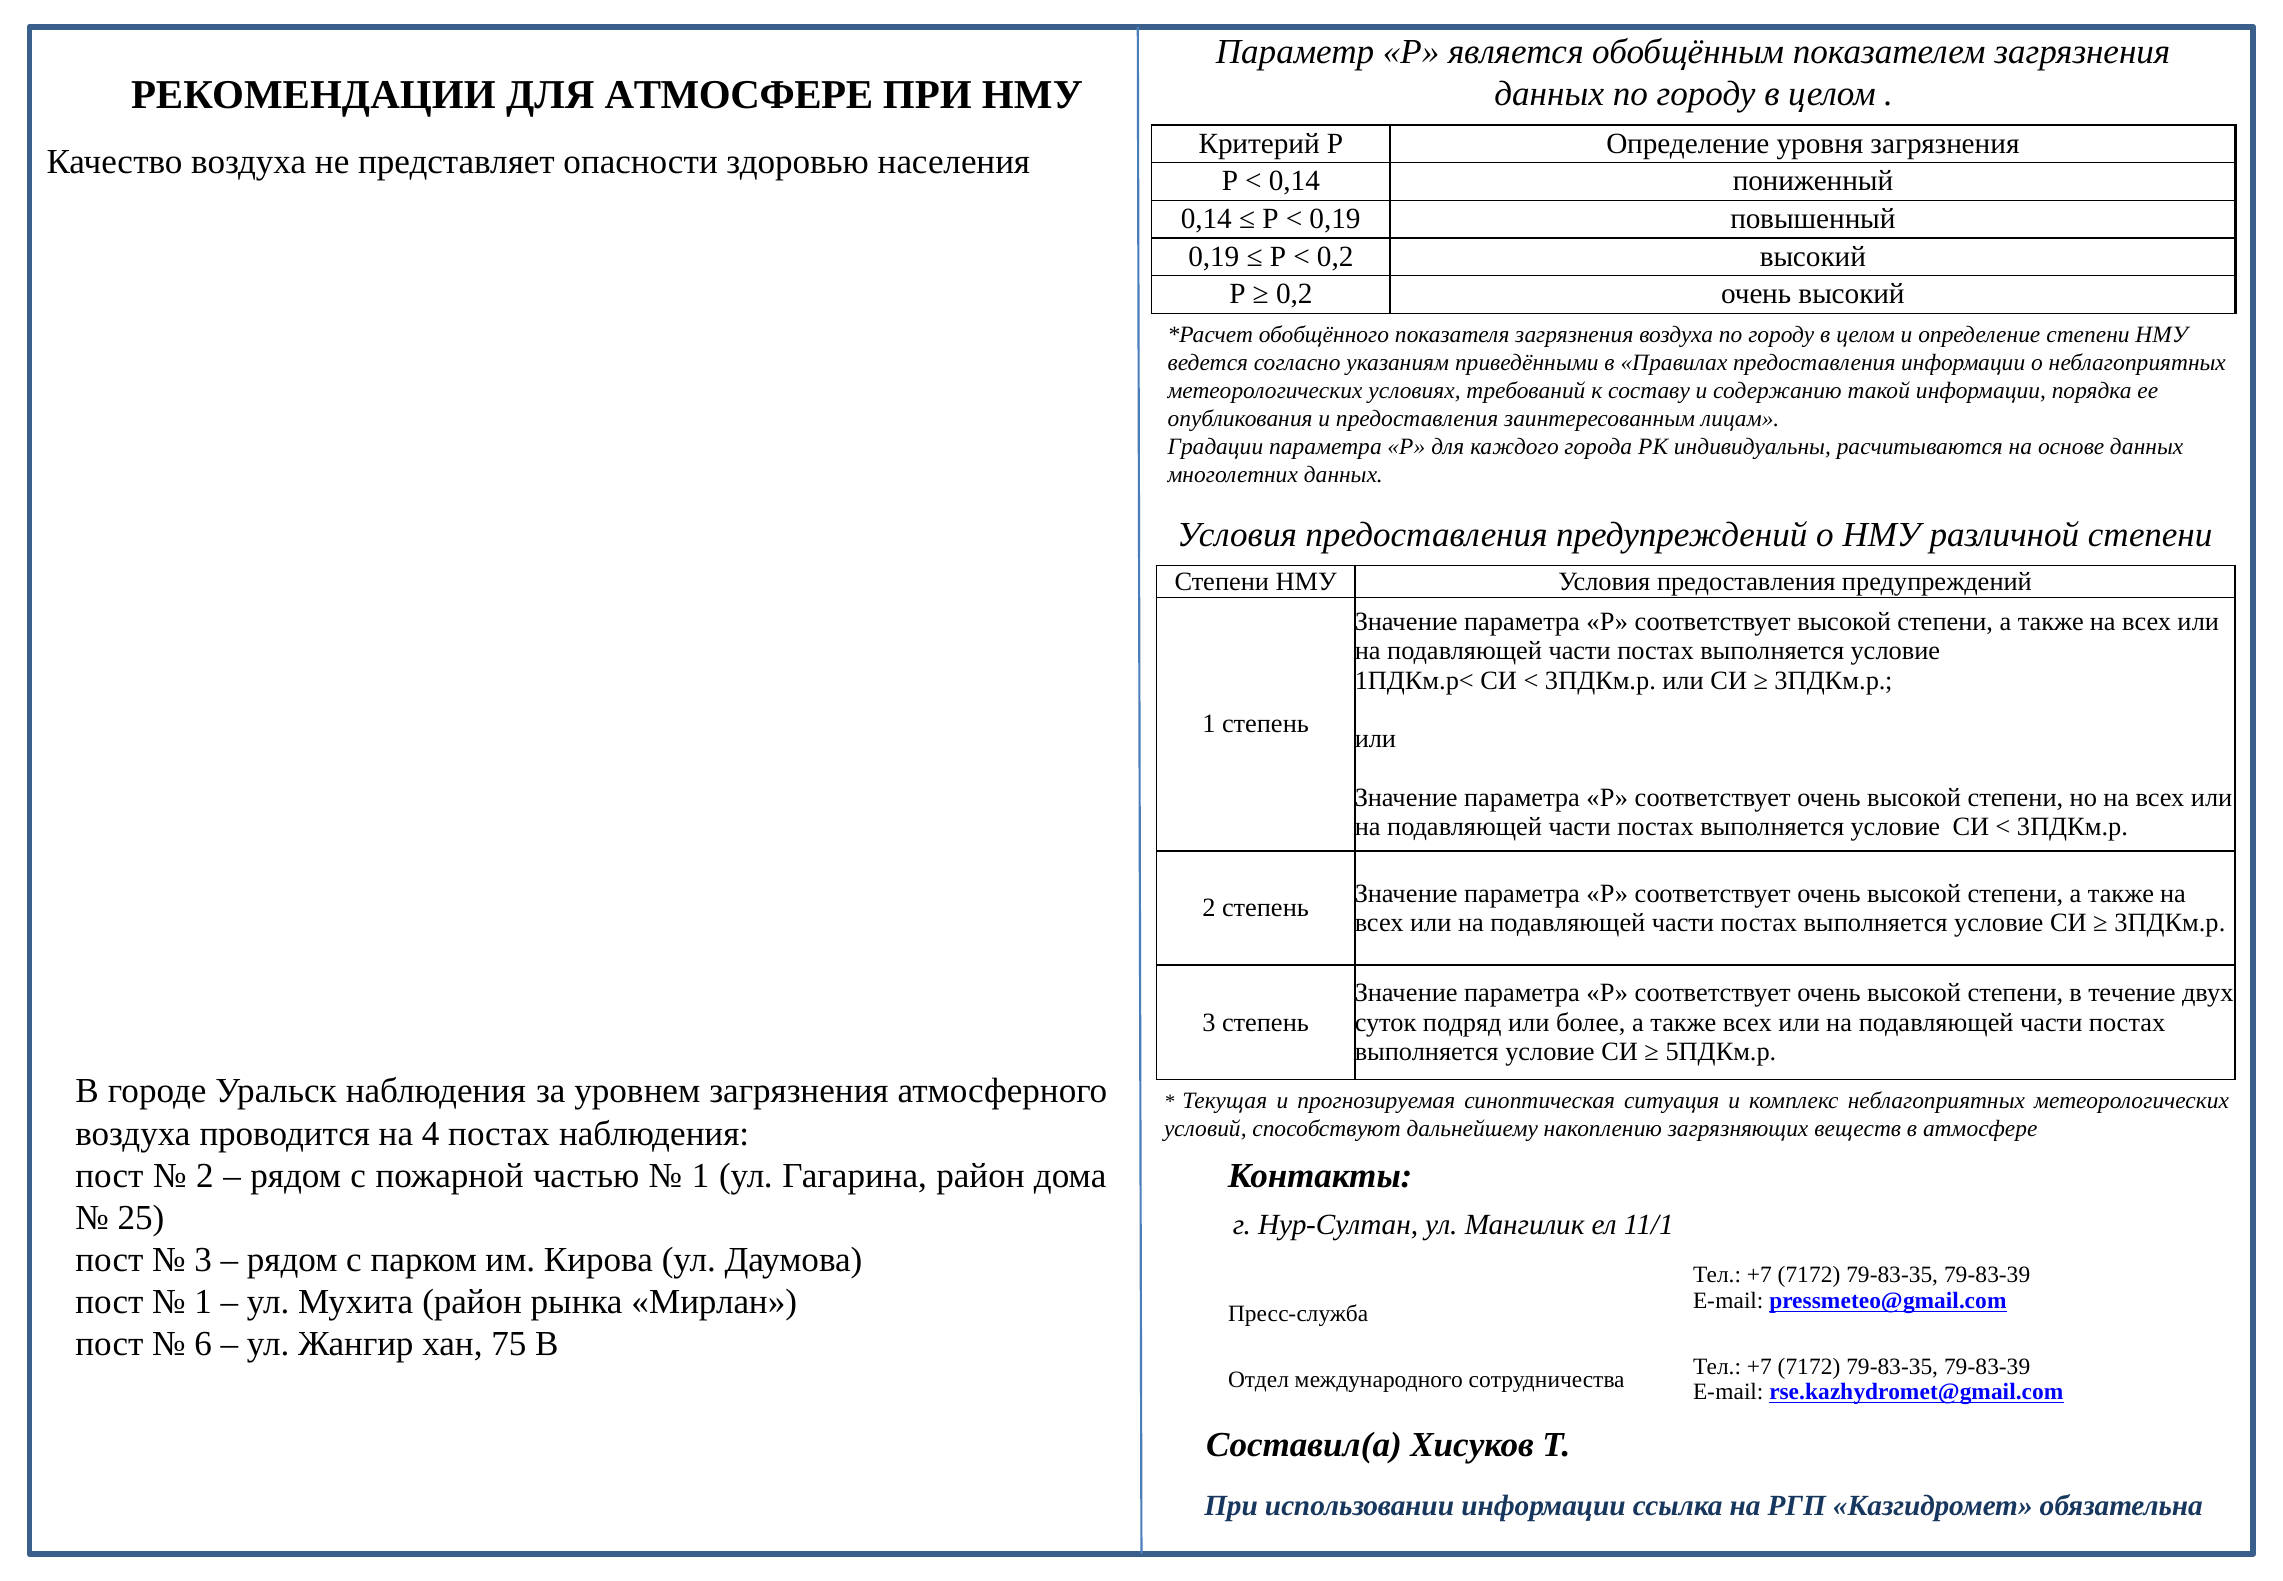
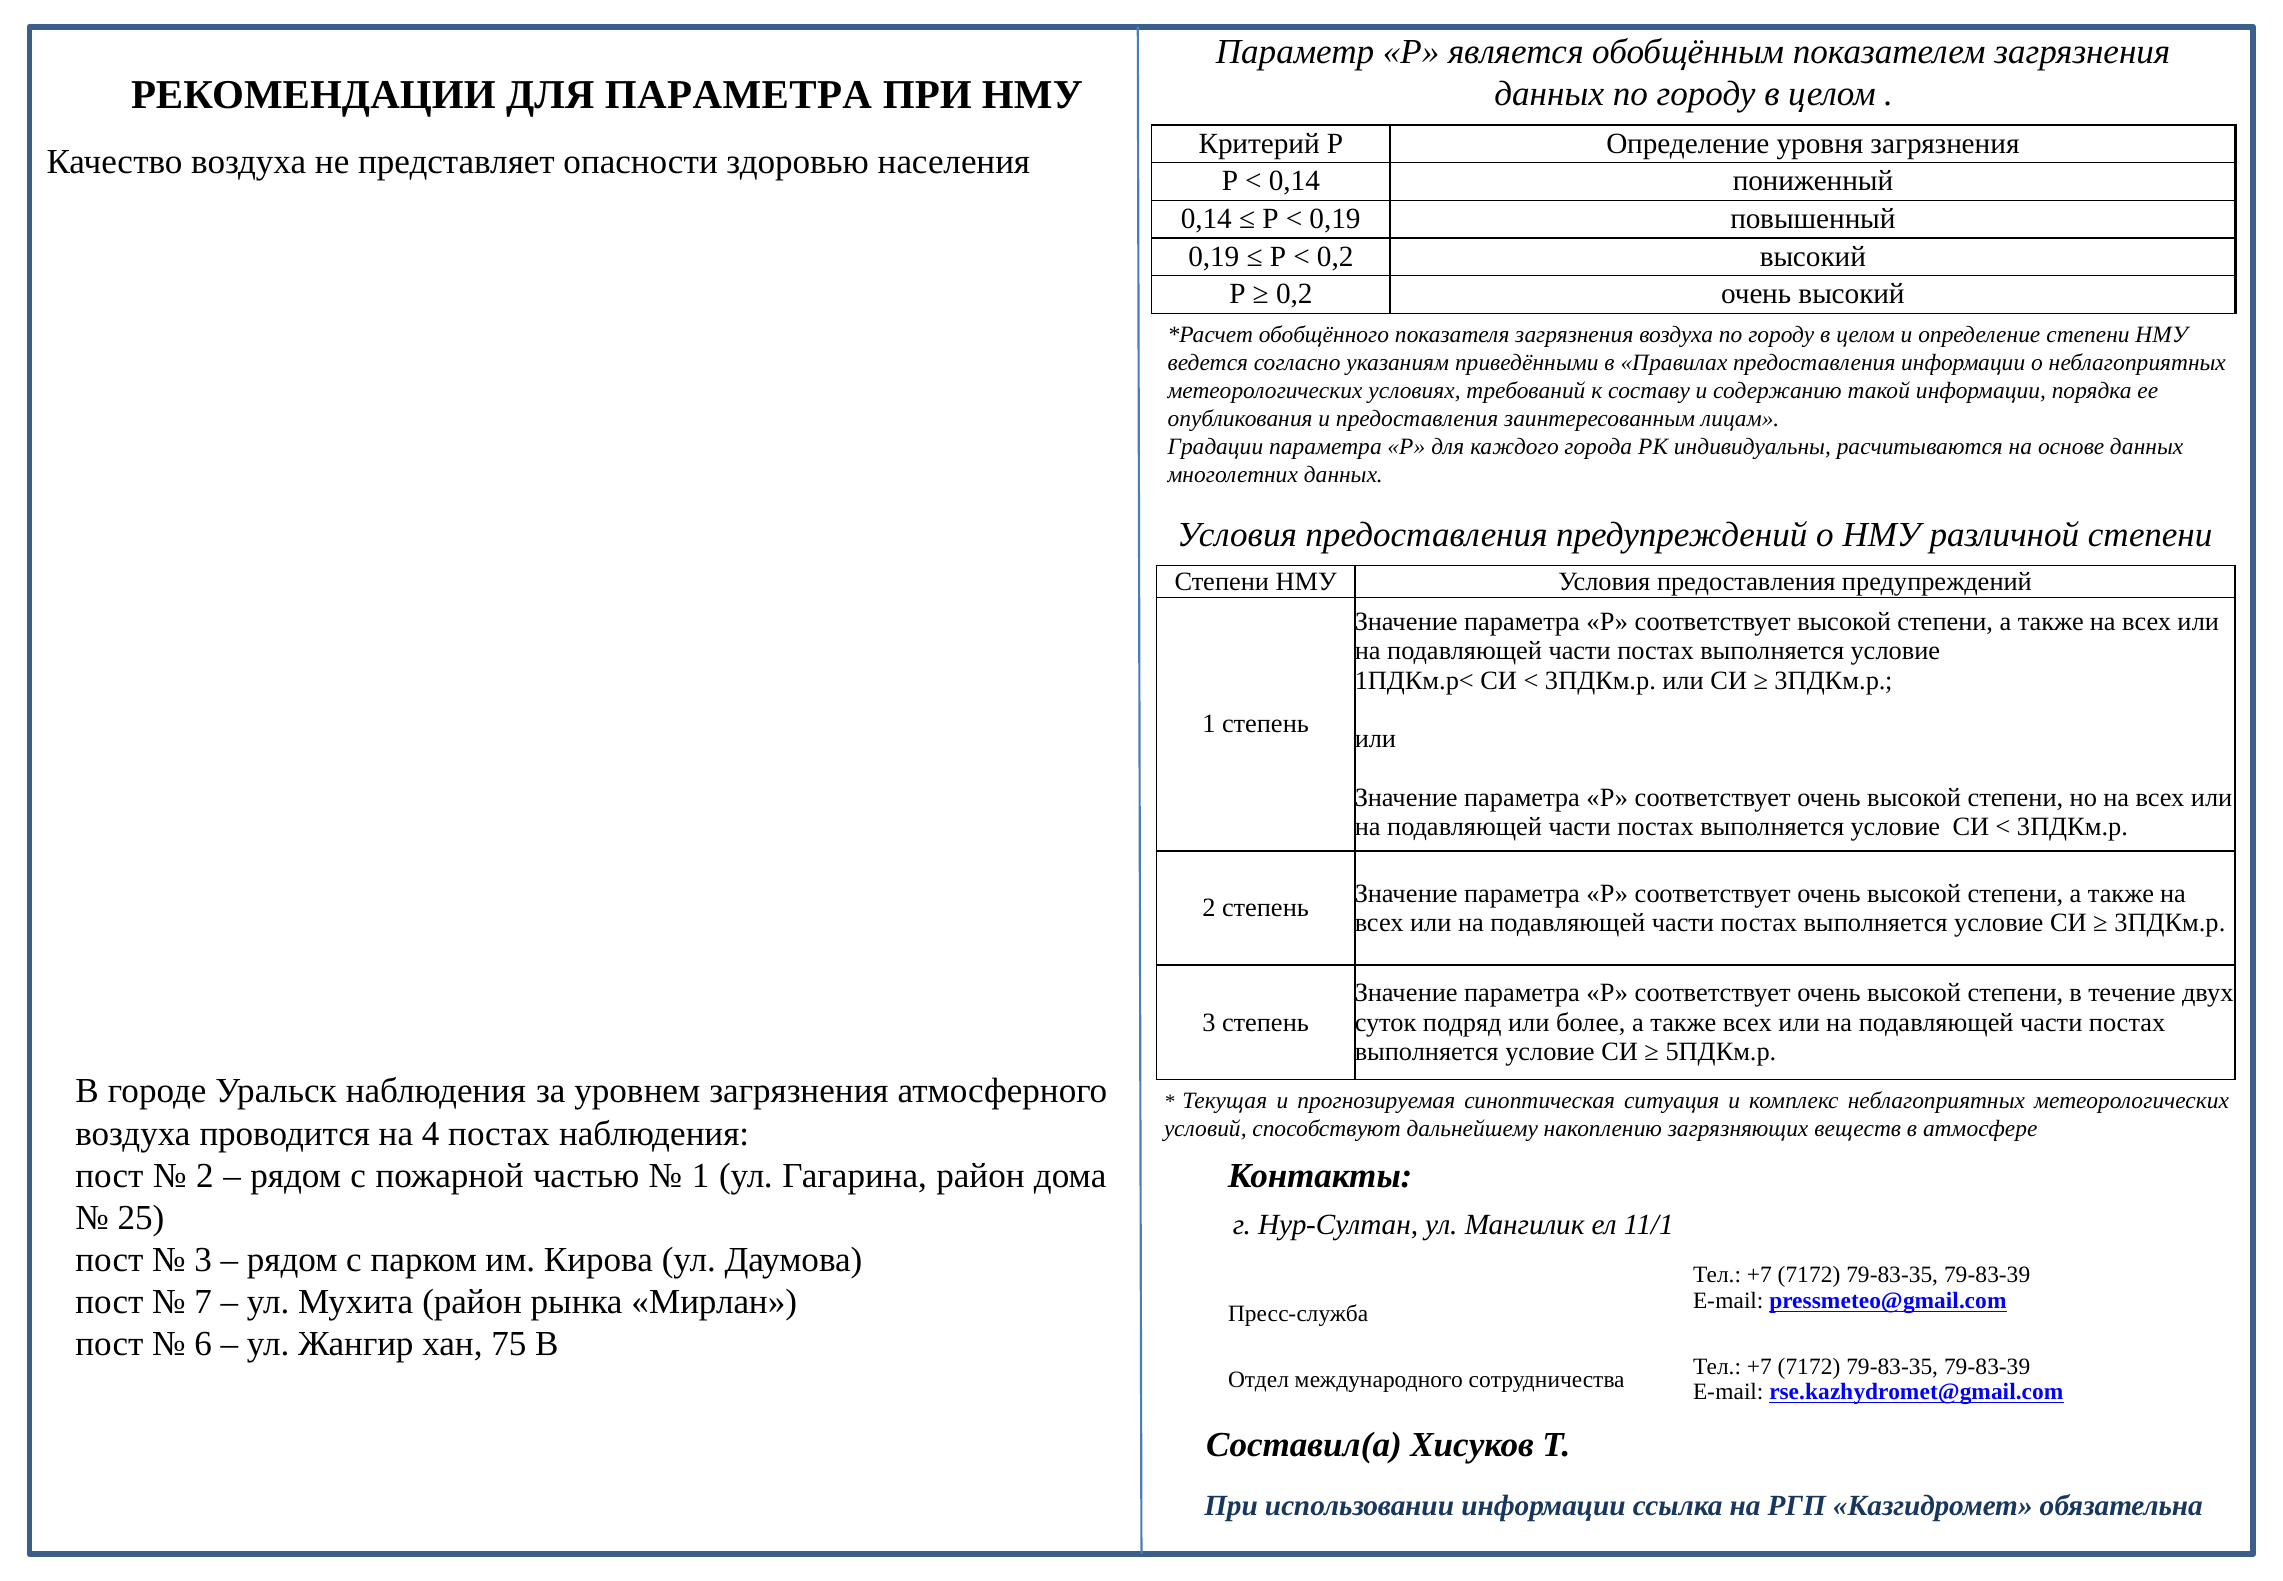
ДЛЯ АТМОСФЕРЕ: АТМОСФЕРЕ -> ПАРАМЕТРА (738, 95)
1: 1 -> 7 (203, 1302)
